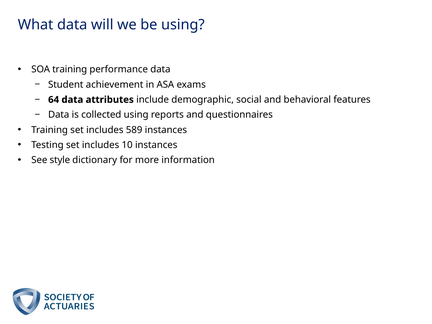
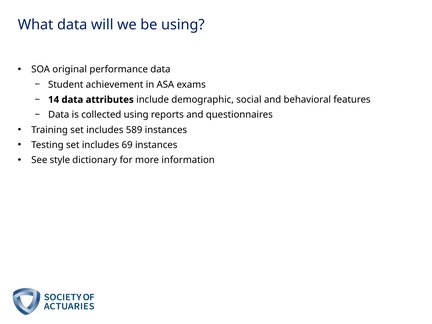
SOA training: training -> original (70, 69)
64: 64 -> 14 (54, 100)
10: 10 -> 69 (127, 145)
